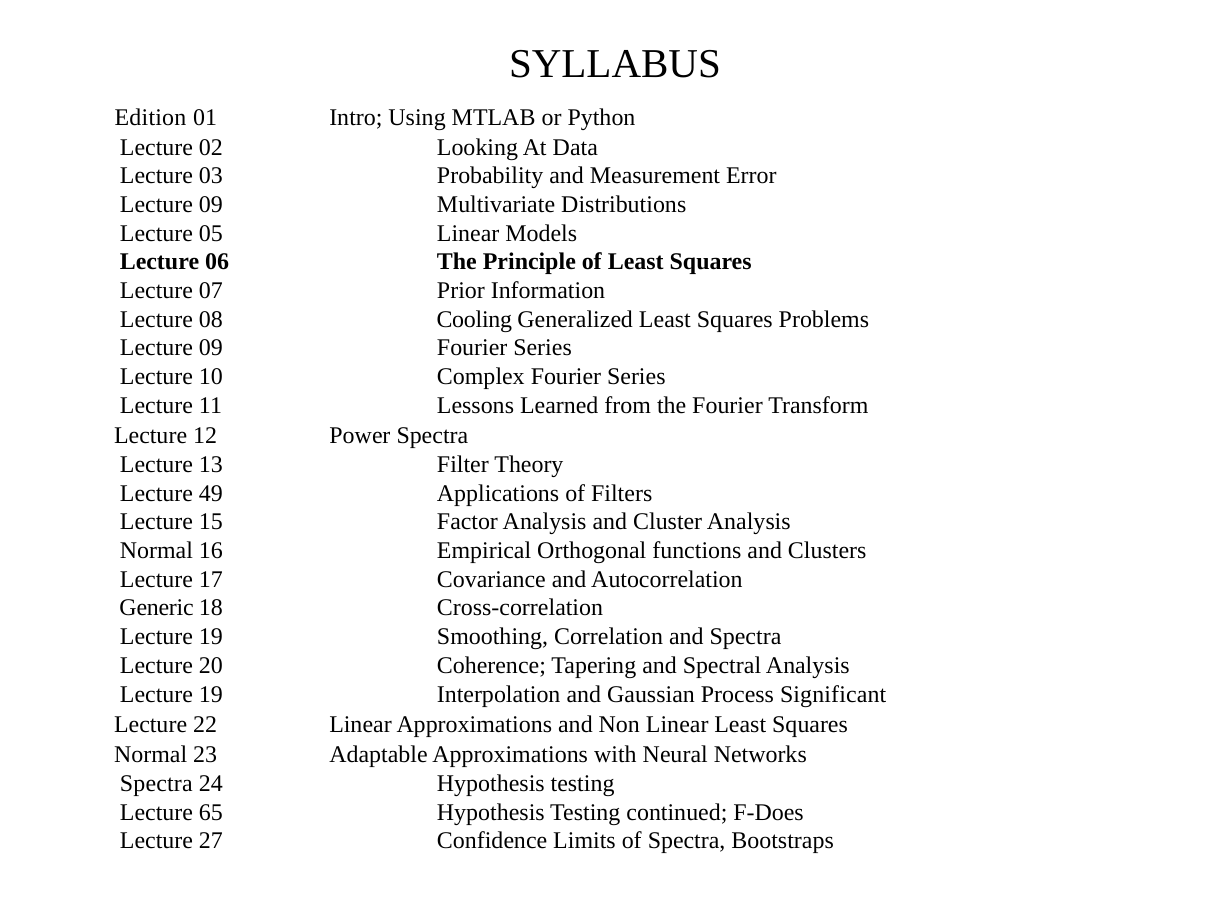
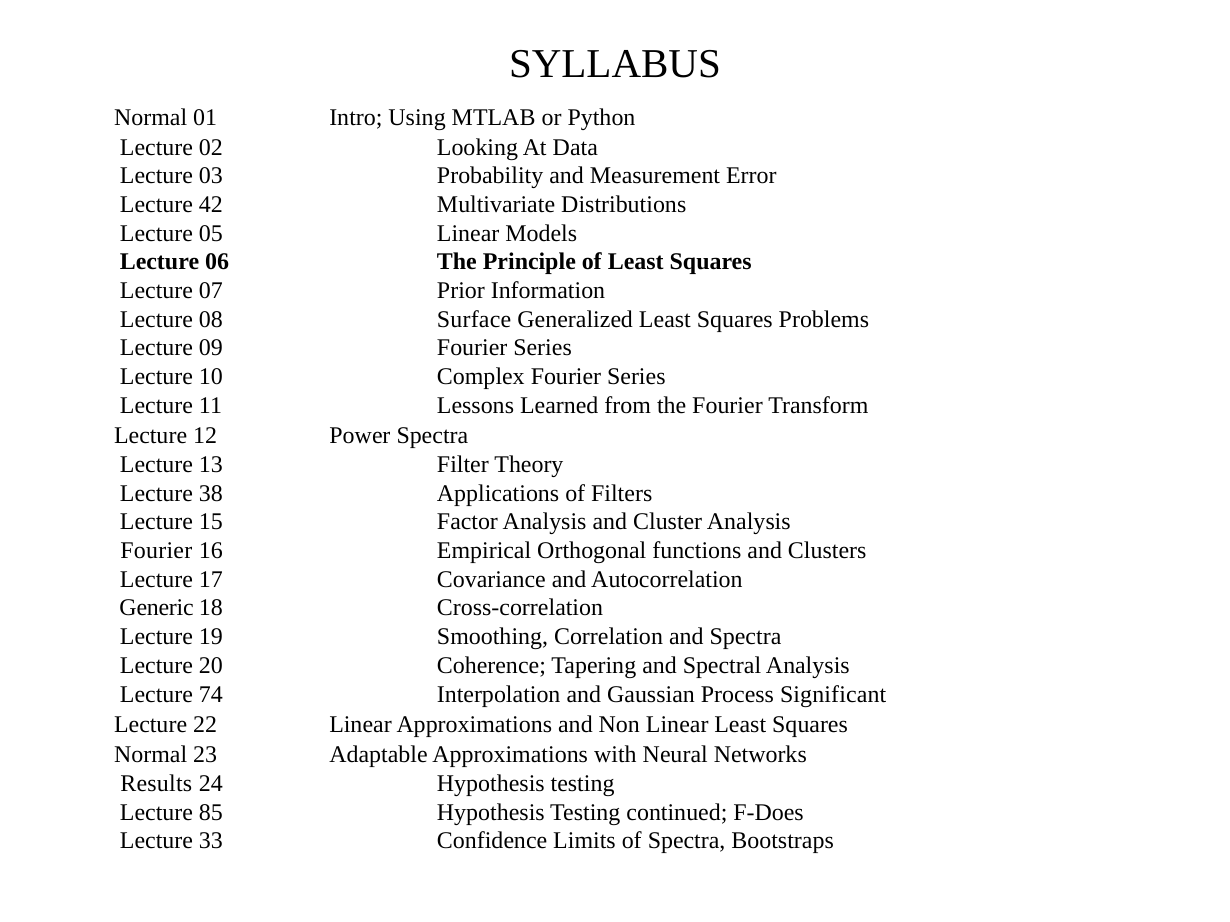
Edition: Edition -> Normal (151, 118)
09: 09 -> 42 (211, 205)
Cooling: Cooling -> Surface (474, 320)
49: 49 -> 38 (211, 493)
Normal: Normal -> Fourier (156, 551)
19: 19 -> 74 (211, 695)
Spectra: Spectra -> Results (156, 784)
65: 65 -> 85 (211, 813)
27: 27 -> 33 (211, 841)
